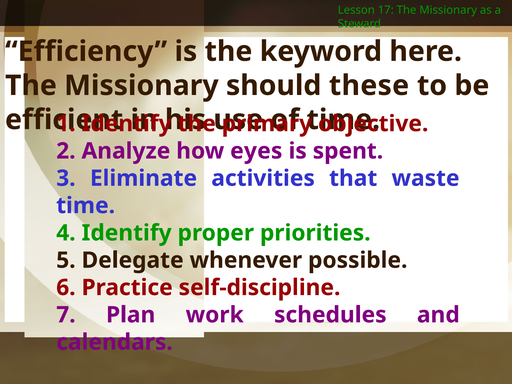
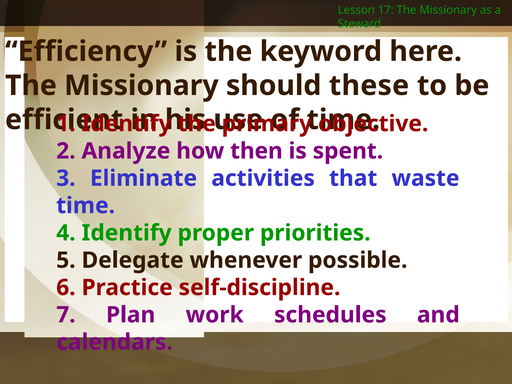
eyes: eyes -> then (256, 151)
